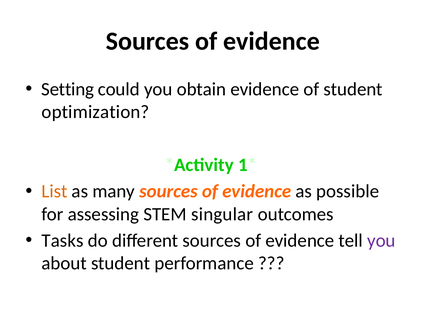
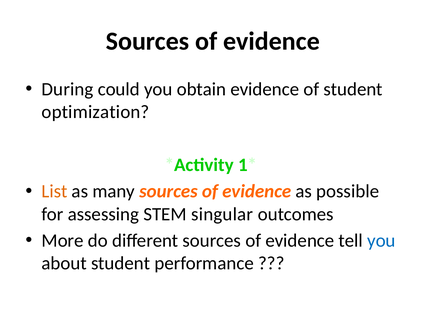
Setting: Setting -> During (67, 89)
Tasks: Tasks -> More (63, 241)
you colour: purple -> blue (381, 241)
